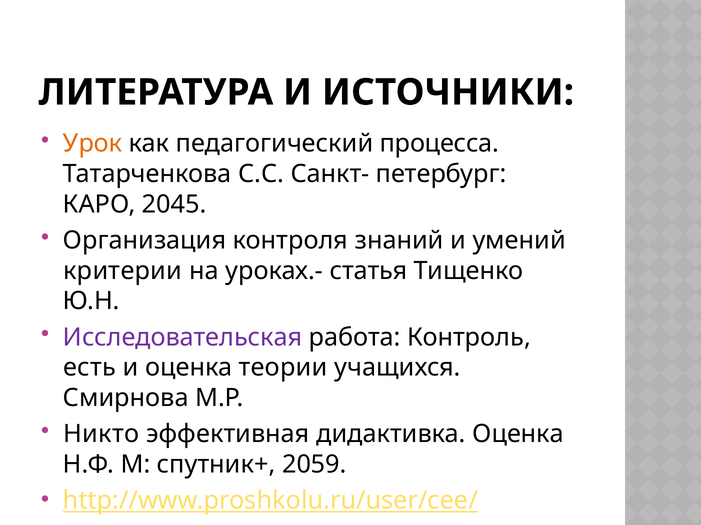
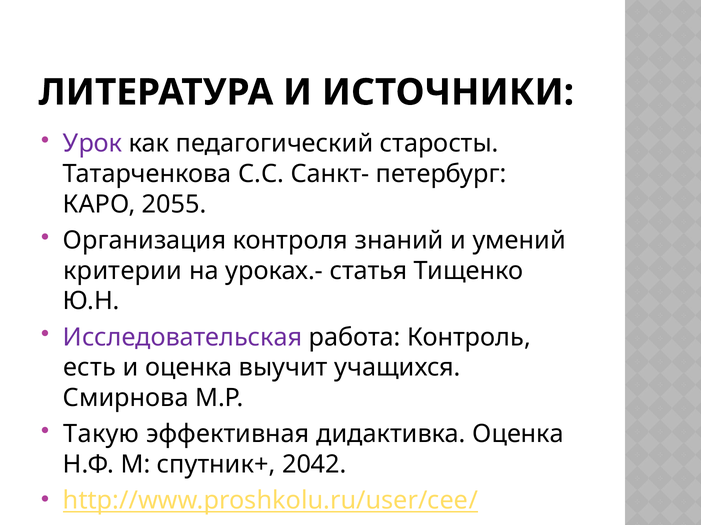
Урок colour: orange -> purple (93, 144)
процесса: процесса -> старосты (439, 144)
2045: 2045 -> 2055 (174, 205)
теории: теории -> выучит (283, 368)
Никто: Никто -> Такую (101, 435)
2059: 2059 -> 2042 (314, 465)
